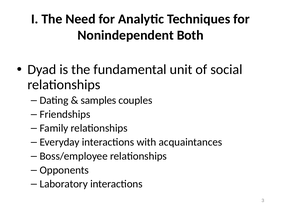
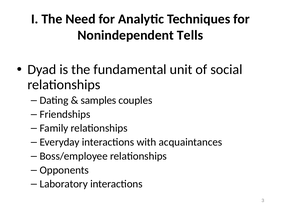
Both: Both -> Tells (190, 35)
